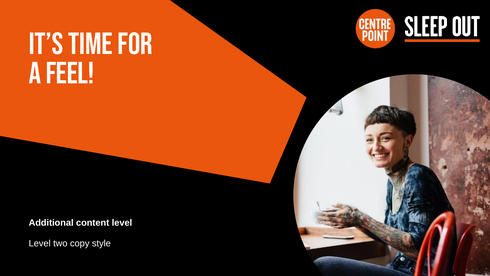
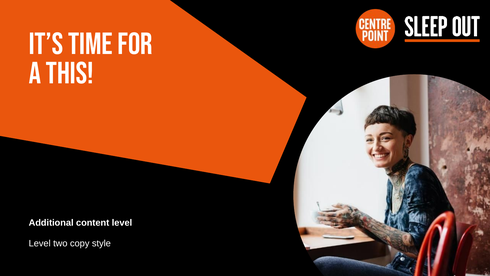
feel: feel -> this (70, 73)
